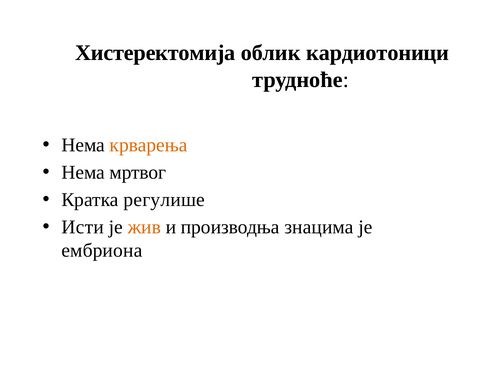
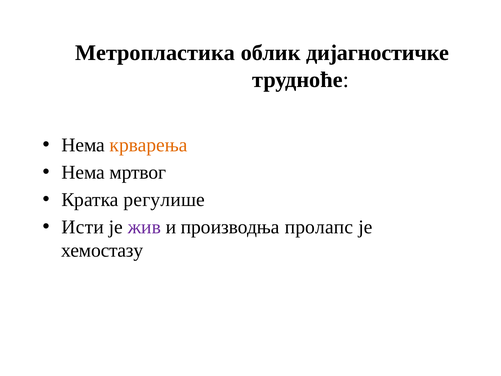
Хистеректомија: Хистеректомија -> Метропластика (155, 53)
кардиотоници: кардиотоници -> дијагностичке (378, 53)
жив colour: orange -> purple (144, 227)
знацима: знацима -> пролапс (319, 227)
ембриона: ембриона -> хемостазу (102, 250)
